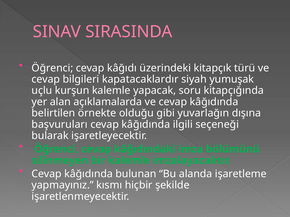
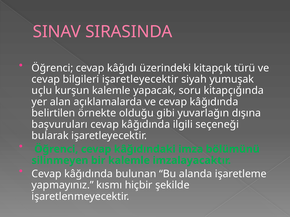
bilgileri kapatacaklardır: kapatacaklardır -> işaretleyecektir (140, 79)
